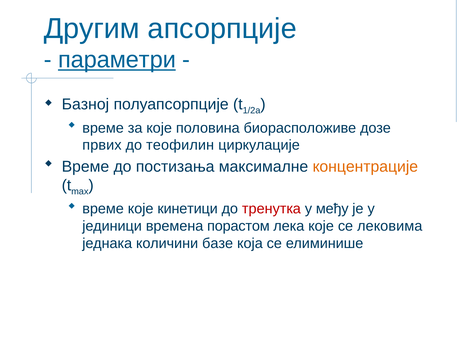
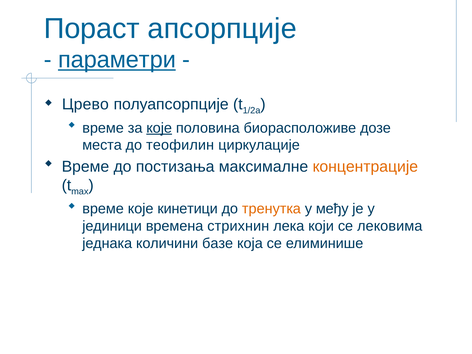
Другим: Другим -> Пораст (92, 29)
Базној: Базној -> Црево (85, 104)
које underline: none -> present (159, 128)
првих: првих -> места (102, 145)
тренутка colour: red -> orange (271, 209)
порастом: порастом -> стрихнин (238, 226)
лека које: које -> који (321, 226)
